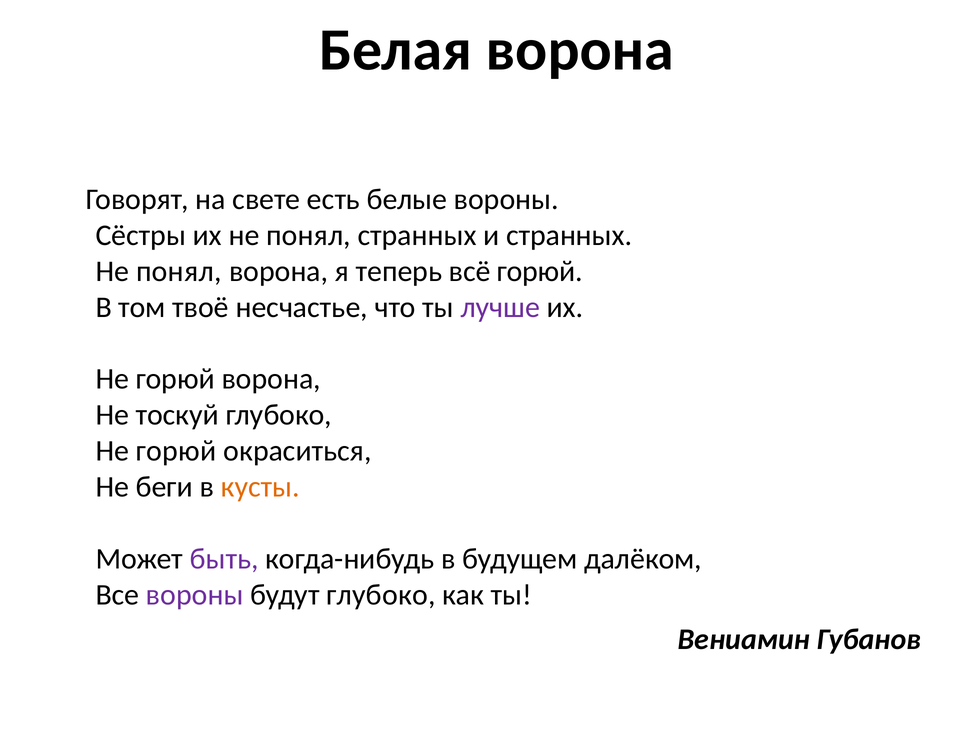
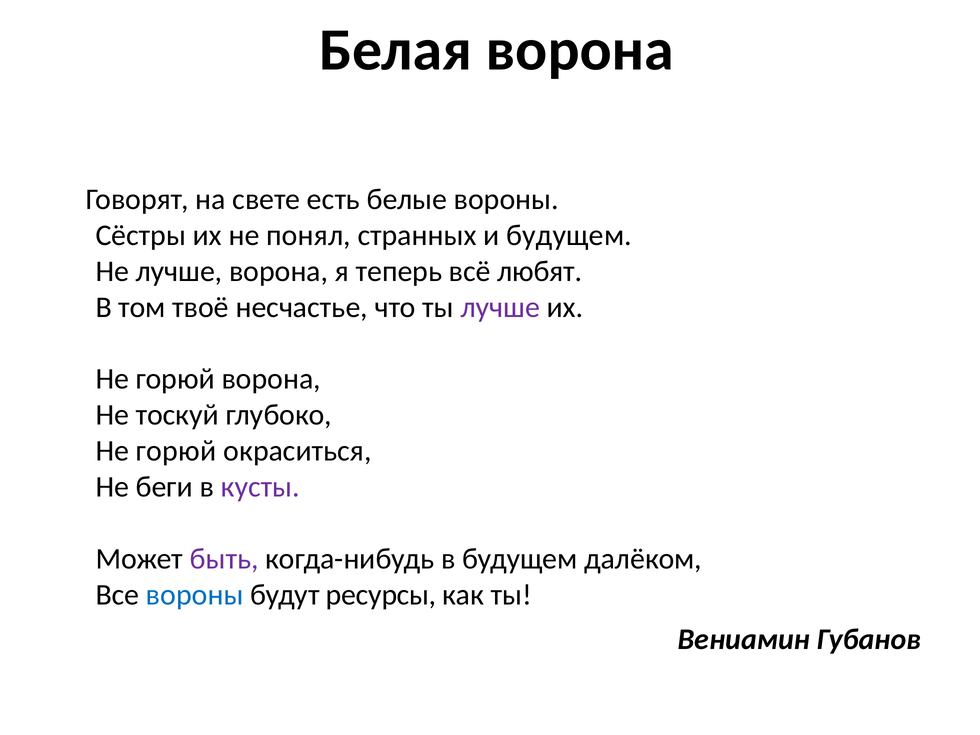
и странных: странных -> будущем (569, 235)
понял: понял -> лучше (179, 271)
всё горюй: горюй -> любят (540, 271)
кусты colour: orange -> purple (260, 487)
вороны colour: purple -> blue (195, 595)
будут глубоко: глубоко -> ресурсы (381, 595)
